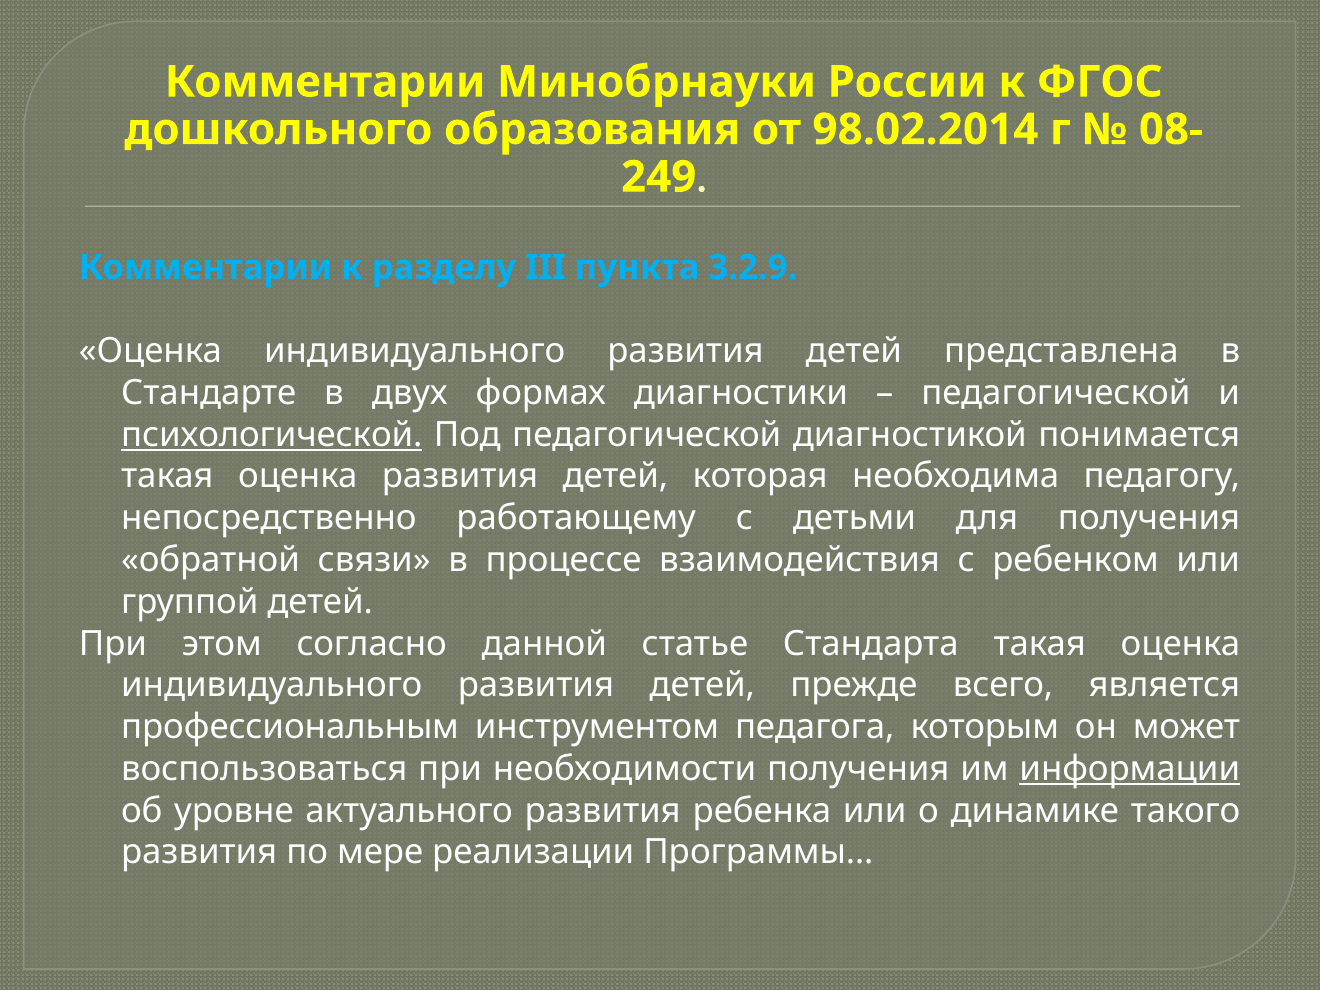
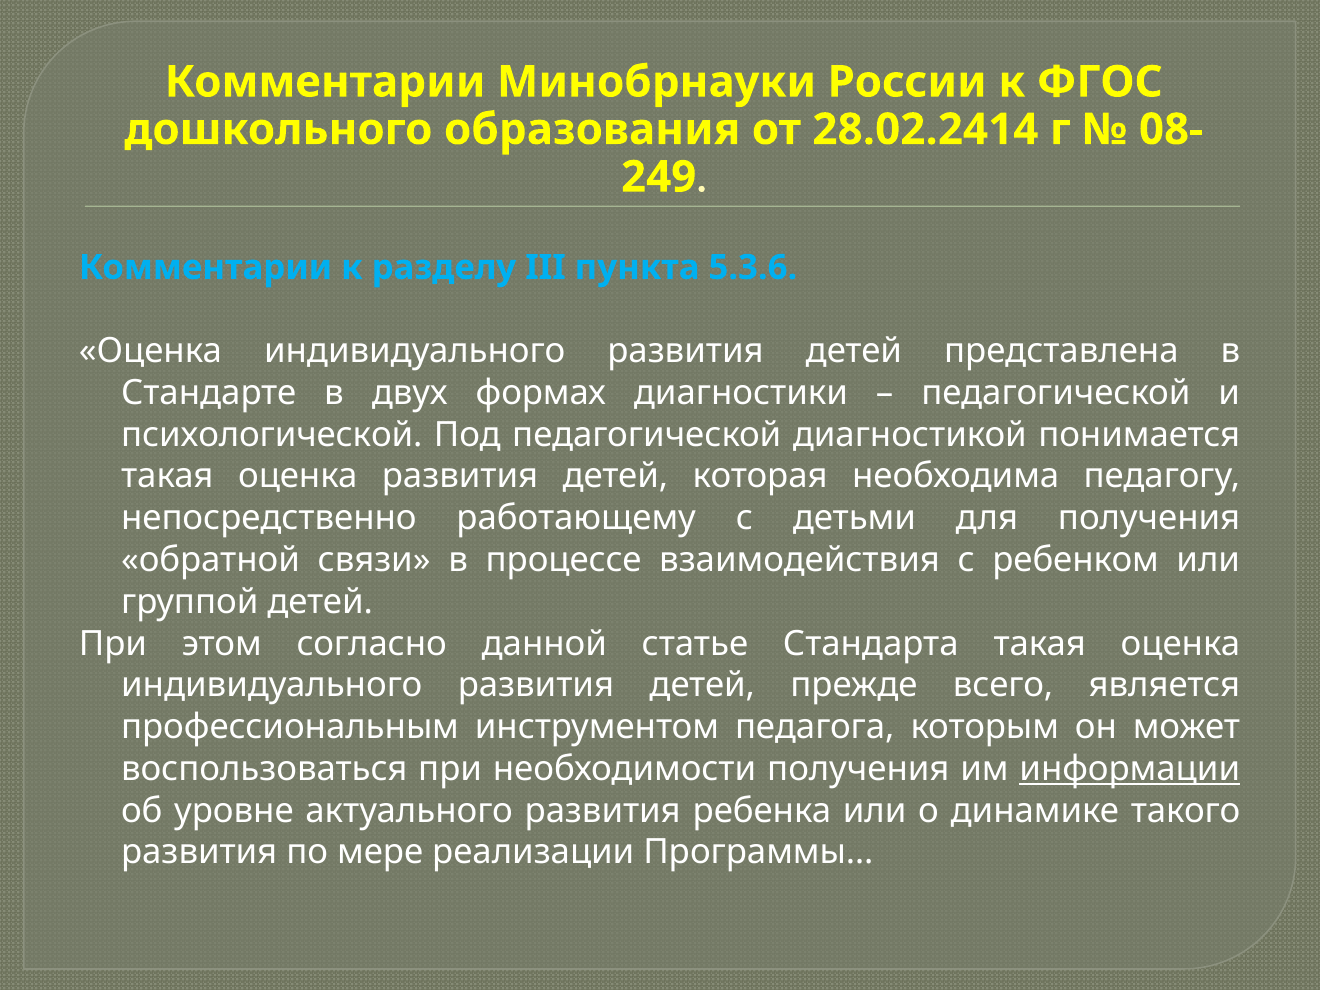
98.02.2014: 98.02.2014 -> 28.02.2414 (925, 130)
3.2.9: 3.2.9 -> 5.3.6 (753, 267)
психологической underline: present -> none (272, 435)
